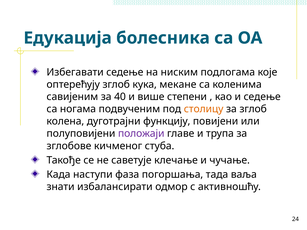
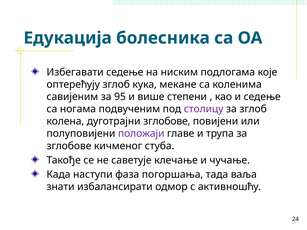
40: 40 -> 95 (120, 97)
столицу colour: orange -> purple (204, 109)
дуготрајни функцију: функцију -> зглобове (167, 121)
